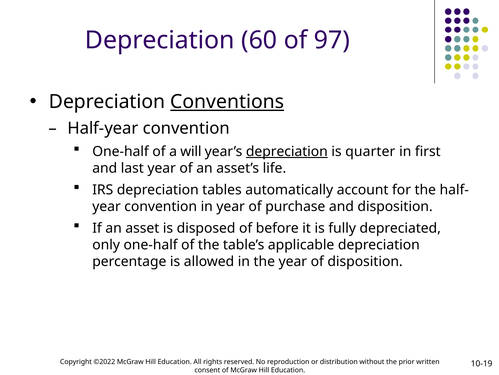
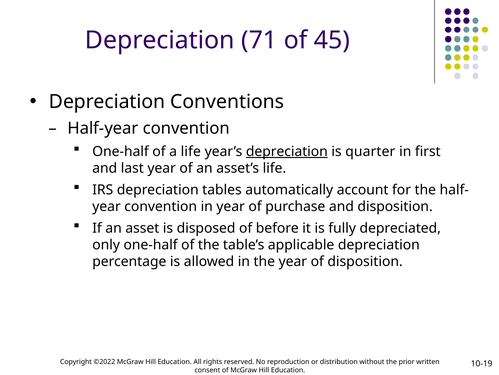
60: 60 -> 71 (259, 40)
97: 97 -> 45 (332, 40)
Conventions underline: present -> none (227, 102)
a will: will -> life (191, 151)
